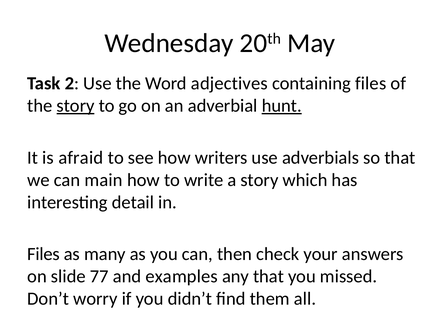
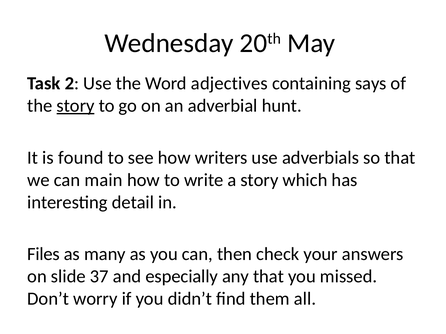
containing files: files -> says (371, 84)
hunt underline: present -> none (282, 106)
afraid: afraid -> found (81, 158)
77: 77 -> 37 (99, 277)
examples: examples -> especially (182, 277)
